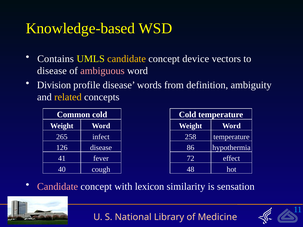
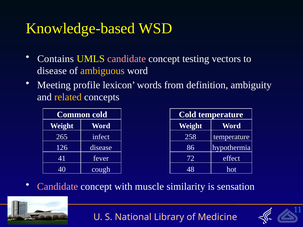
candidate colour: yellow -> pink (127, 59)
device: device -> testing (196, 59)
ambiguous colour: pink -> yellow (102, 71)
Division: Division -> Meeting (54, 85)
profile disease: disease -> lexicon (119, 85)
lexicon: lexicon -> muscle (149, 187)
